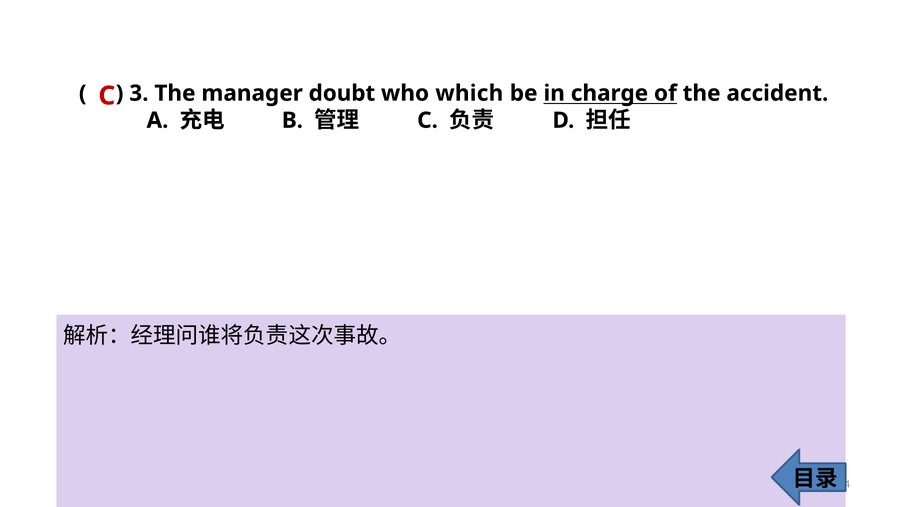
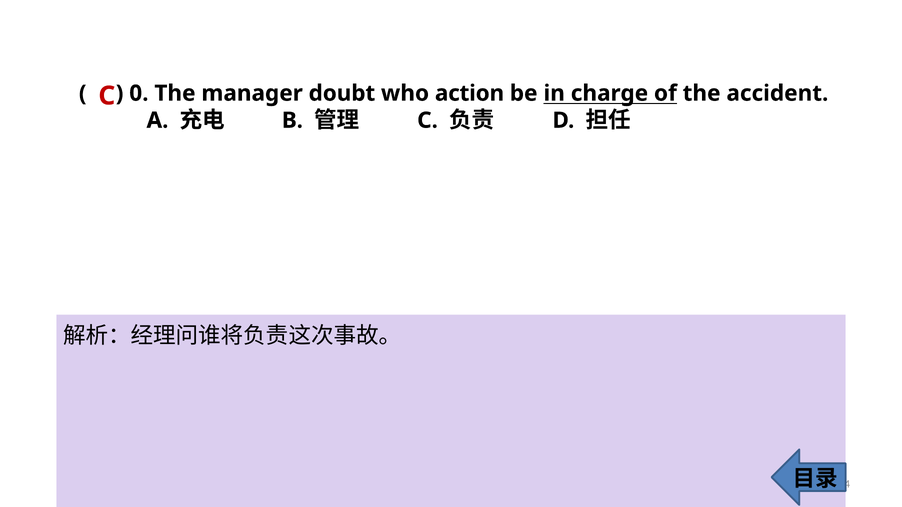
3: 3 -> 0 (139, 93)
which: which -> action (470, 93)
